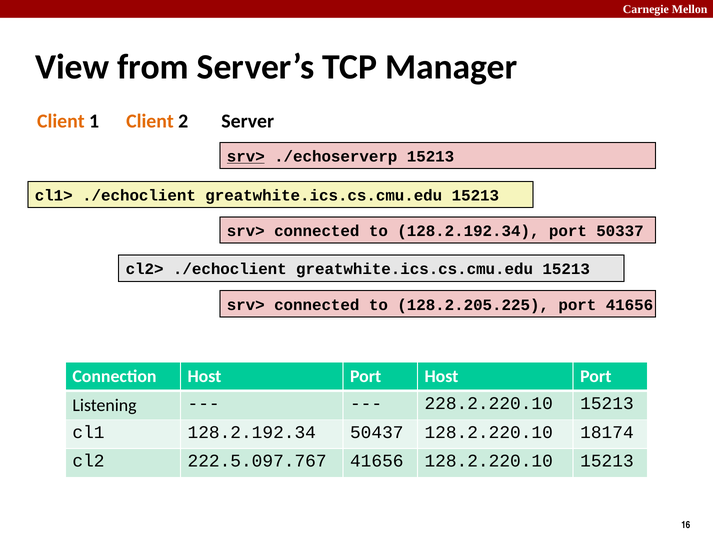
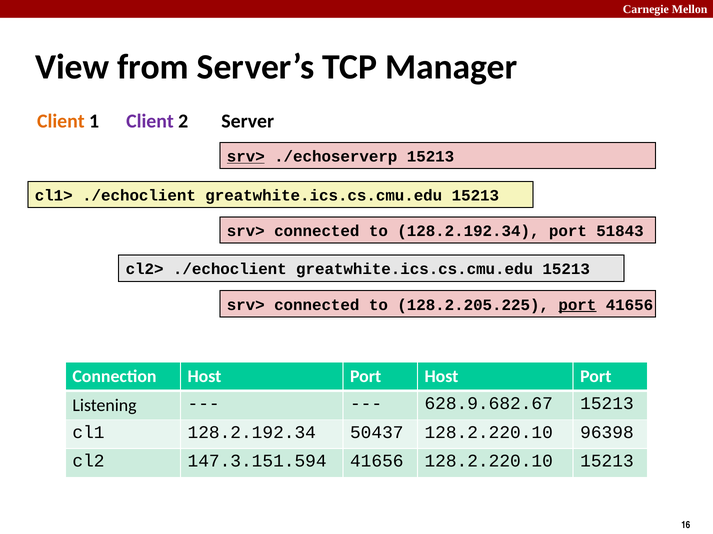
Client colour: orange -> purple (150, 121)
50337: 50337 -> 51843 (620, 231)
port underline: none -> present (577, 305)
228.2.220.10: 228.2.220.10 -> 628.9.682.67 (489, 404)
18174: 18174 -> 96398 (607, 433)
222.5.097.767: 222.5.097.767 -> 147.3.151.594 (257, 462)
